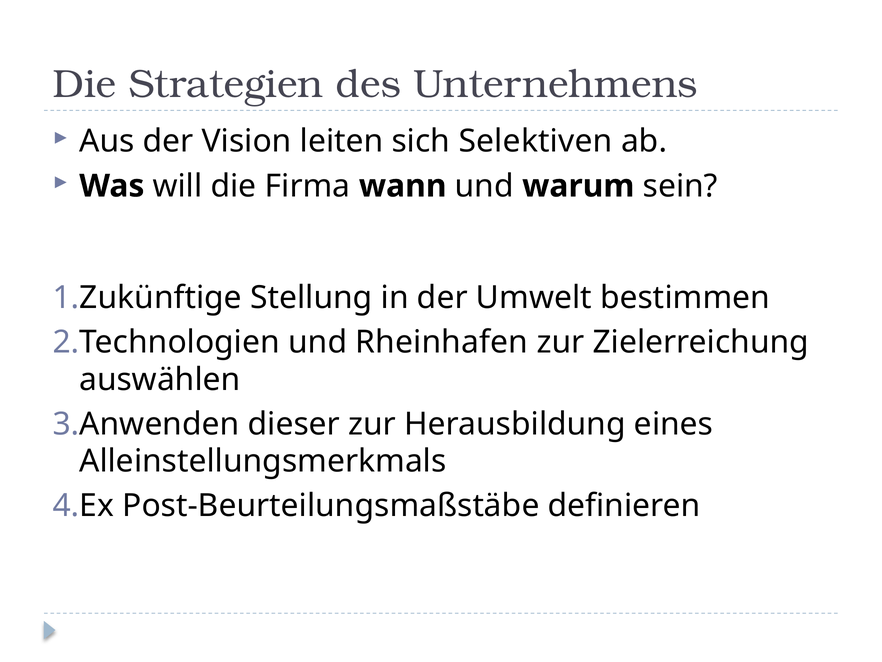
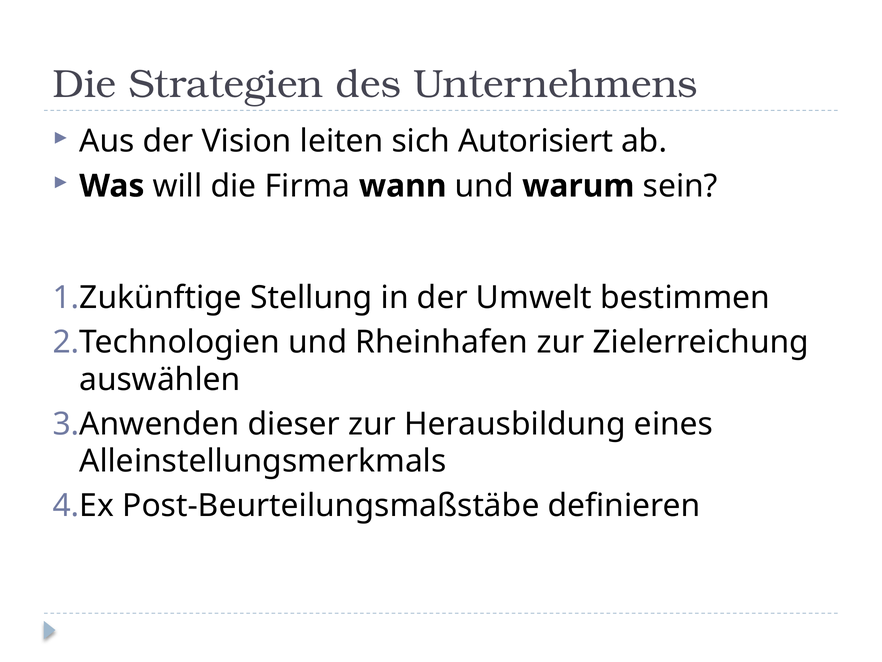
Selektiven: Selektiven -> Autorisiert (536, 141)
